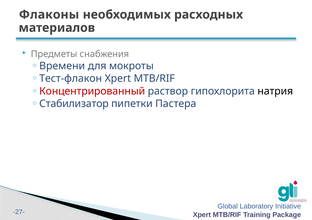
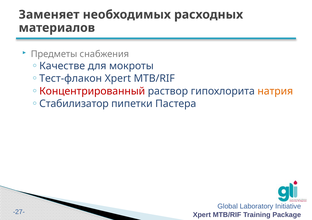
Флаконы: Флаконы -> Заменяет (49, 15)
Времени: Времени -> Качестве (62, 66)
натрия colour: black -> orange (275, 91)
